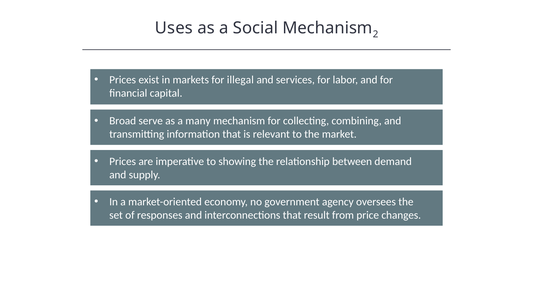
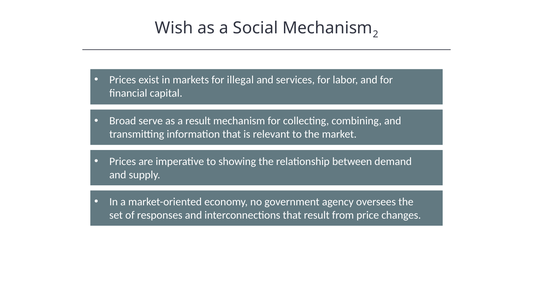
Uses: Uses -> Wish (174, 28)
a many: many -> result (198, 121)
